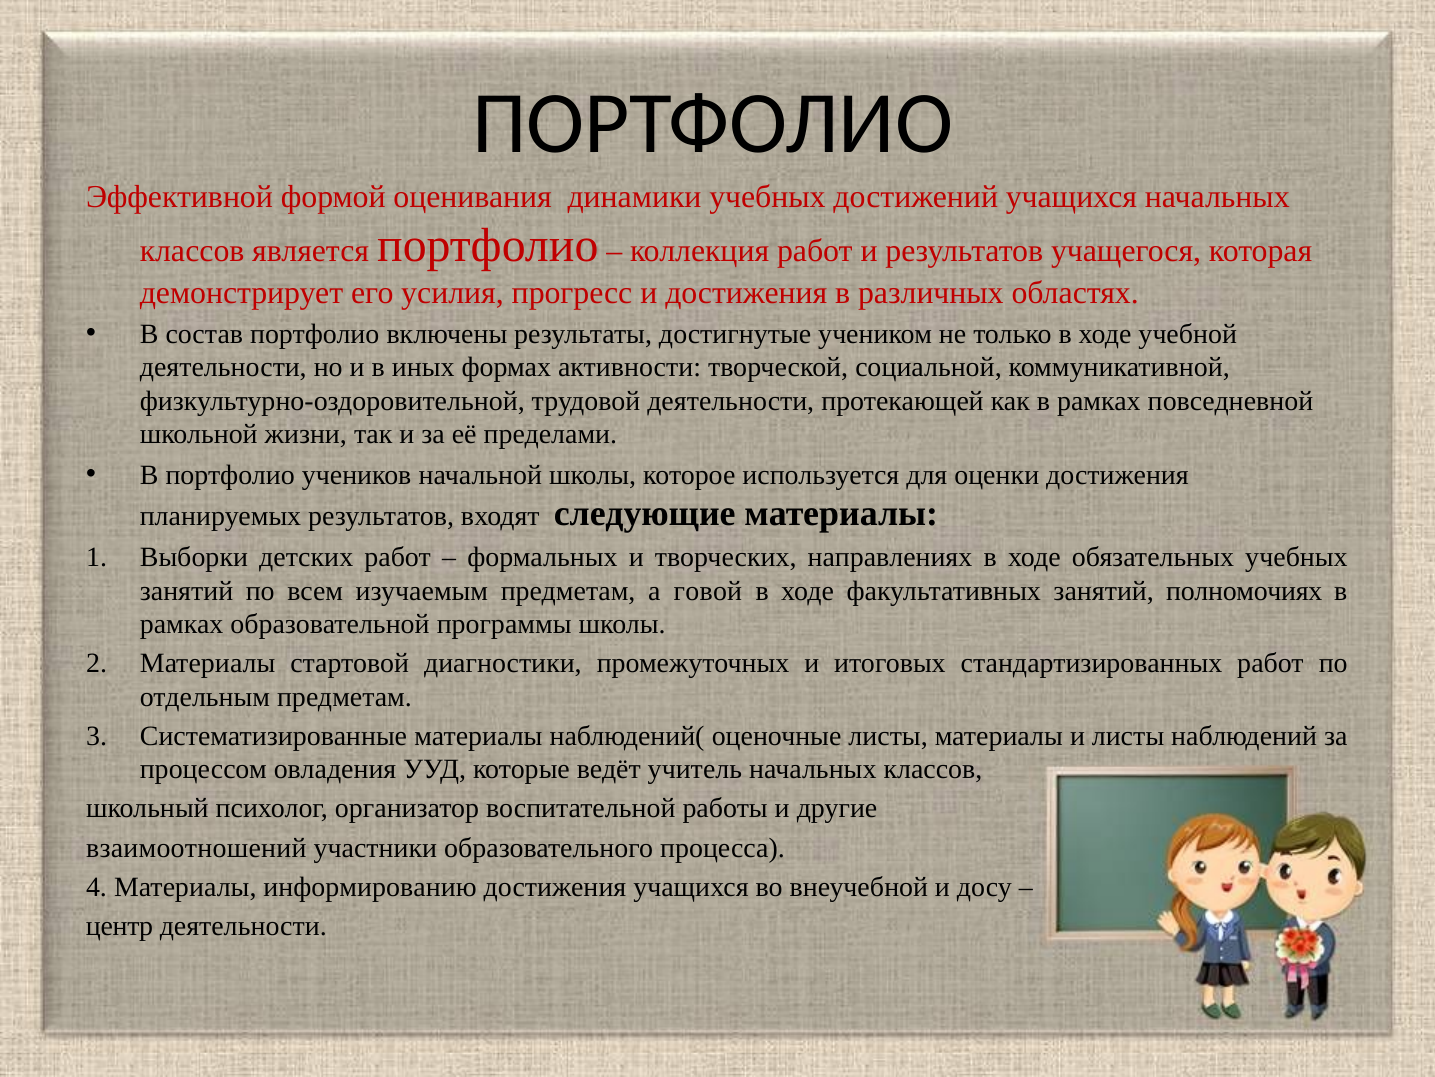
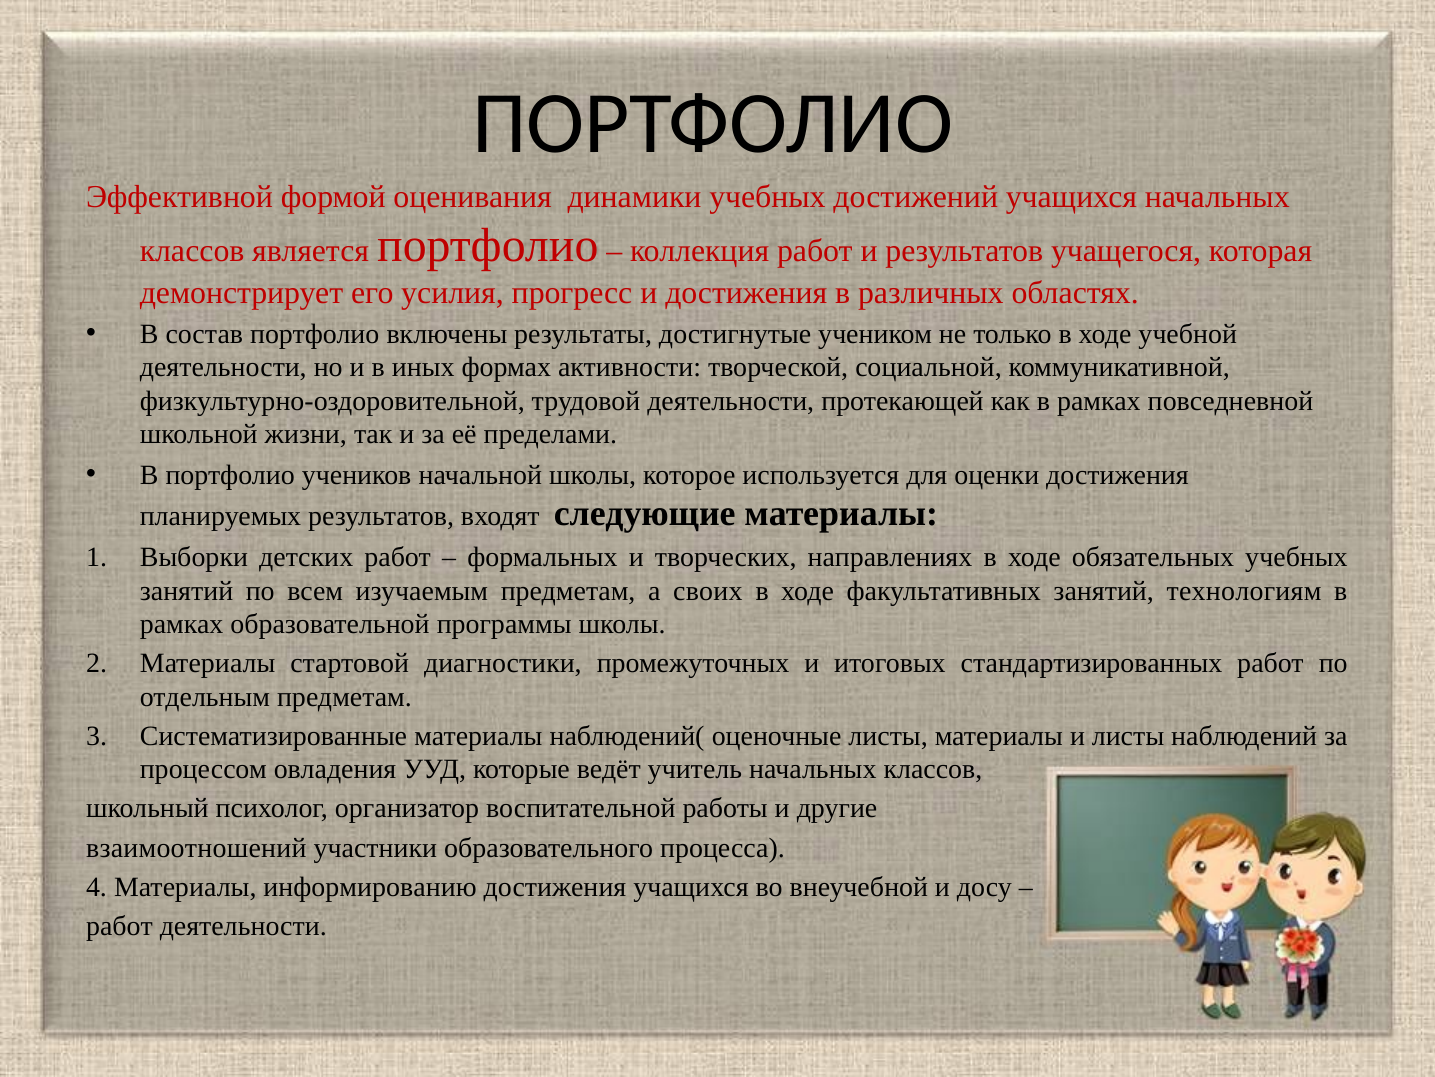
говой: говой -> своих (708, 590)
полномочиях: полномочиях -> технологиям (1244, 590)
центр: центр -> работ (119, 925)
